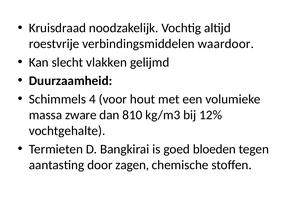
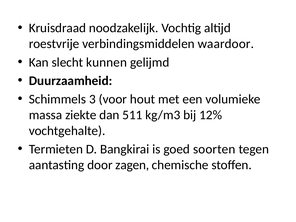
vlakken: vlakken -> kunnen (107, 62)
4: 4 -> 3 (92, 99)
zware: zware -> ziekte (81, 115)
810: 810 -> 511 (132, 115)
bloeden: bloeden -> soorten (214, 149)
